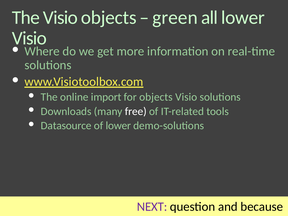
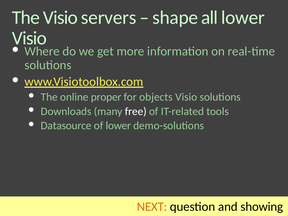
Visio objects: objects -> servers (109, 17)
green: green -> shape (175, 17)
import: import -> proper (106, 97)
NEXT colour: purple -> orange (152, 207)
because: because -> showing (262, 207)
